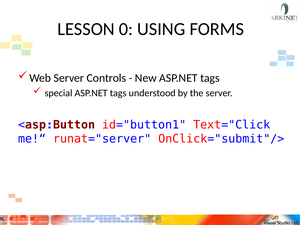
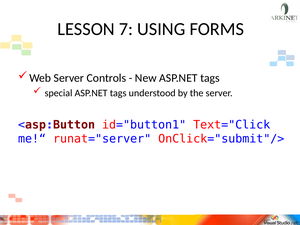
0: 0 -> 7 (126, 29)
